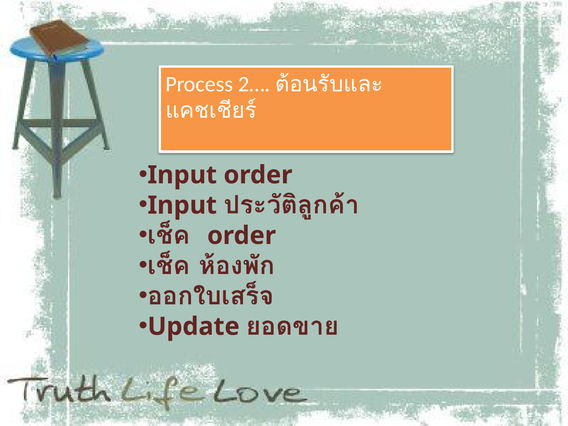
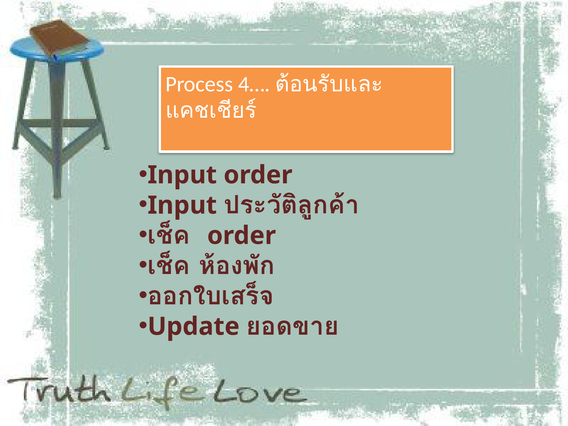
2…: 2… -> 4… (254, 84)
